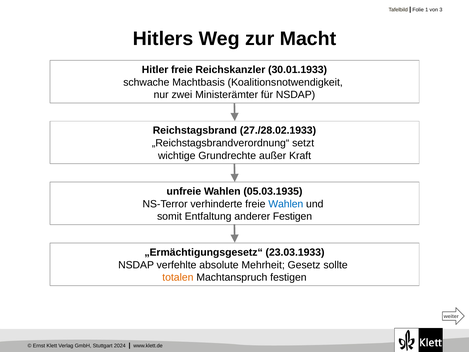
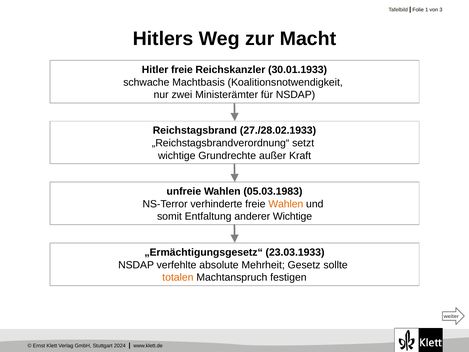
05.03.1935: 05.03.1935 -> 05.03.1983 (273, 191)
Wahlen colour: blue -> orange (286, 204)
anderer Festigen: Festigen -> Wichtige (292, 216)
